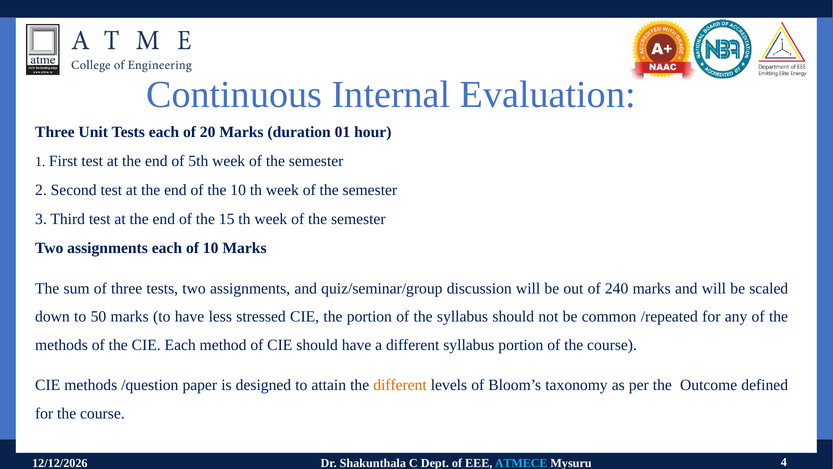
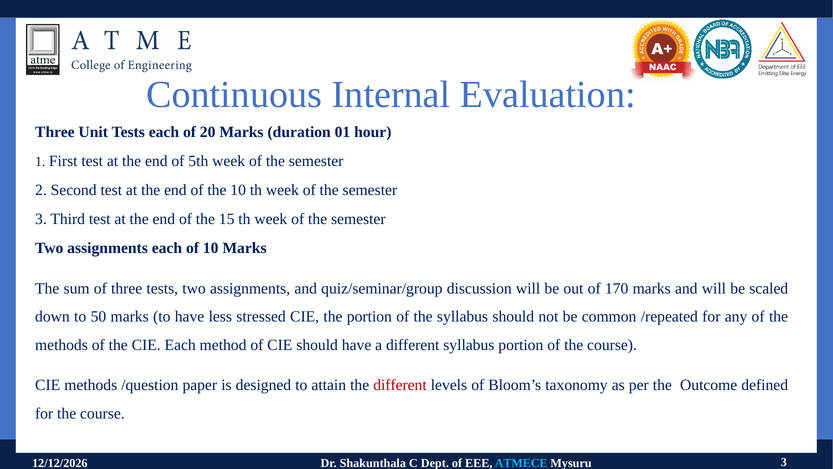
240: 240 -> 170 (617, 288)
different colour: orange -> red (400, 385)
Mysuru 4: 4 -> 3 (784, 462)
